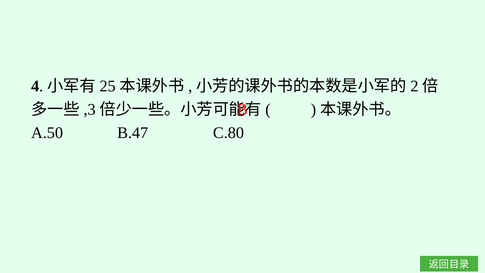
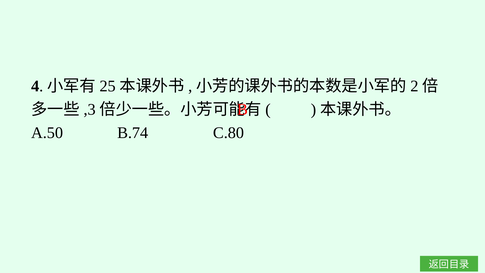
B.47: B.47 -> B.74 (133, 133)
